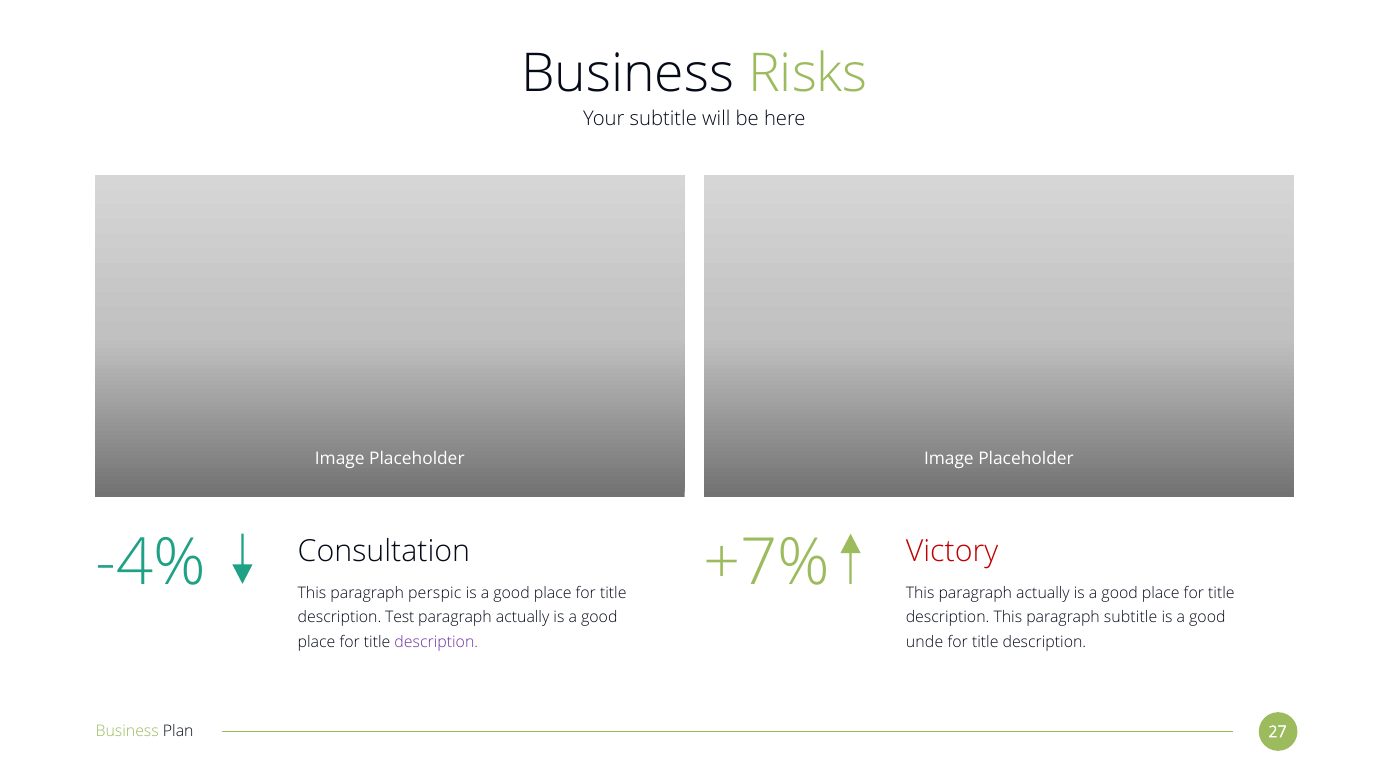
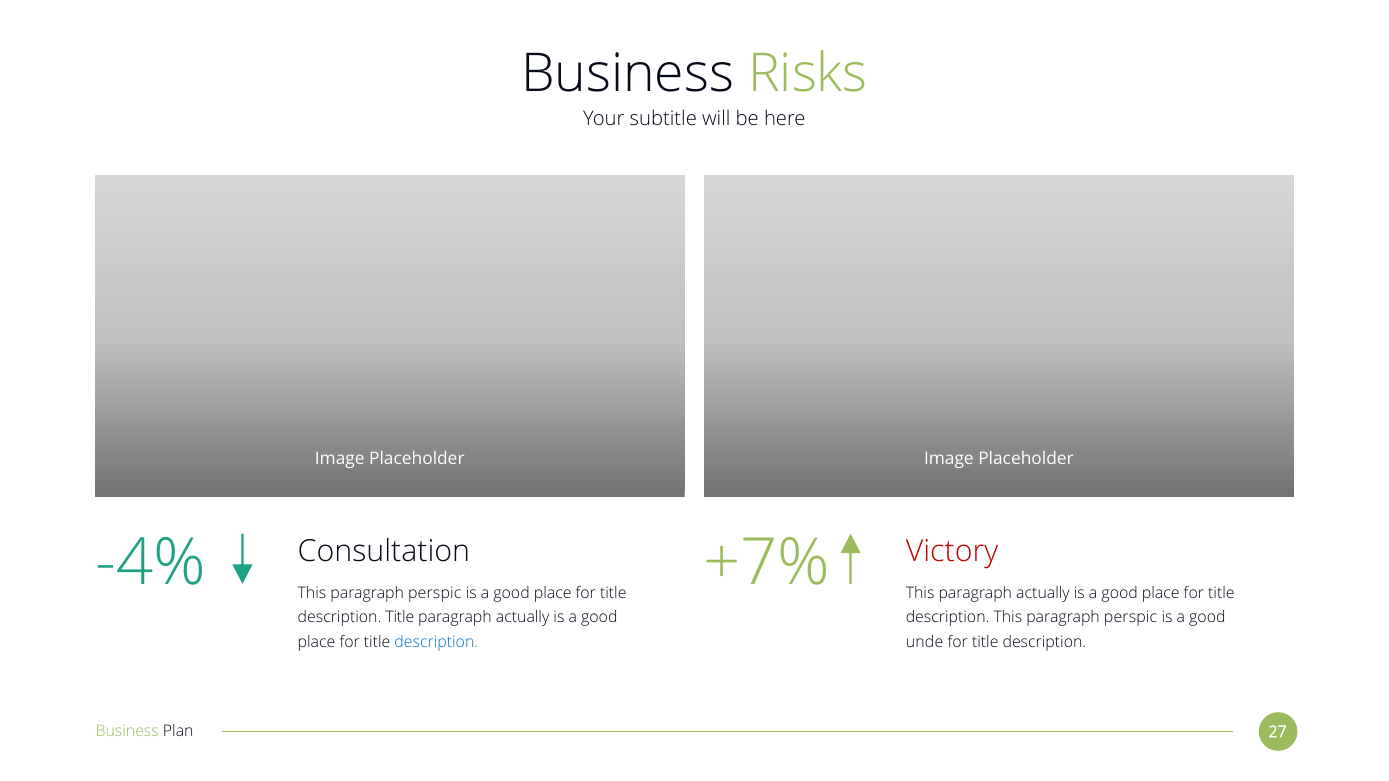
description Test: Test -> Title (400, 618)
description This paragraph subtitle: subtitle -> perspic (1131, 618)
description colour: purple -> blue (436, 643)
